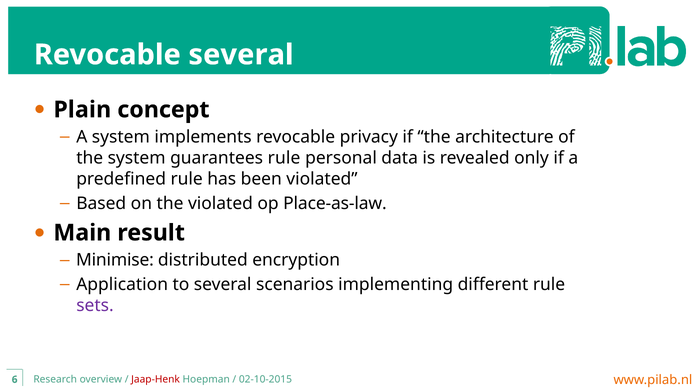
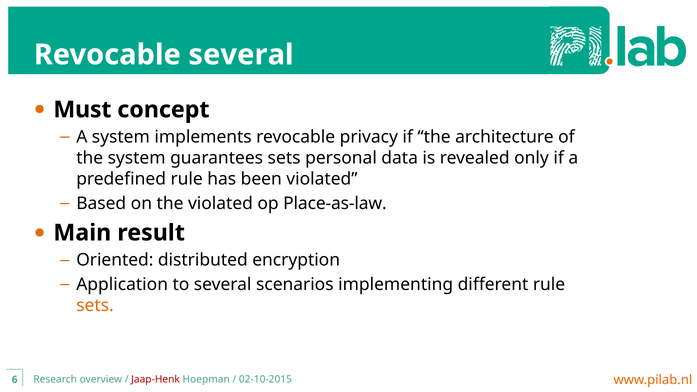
Plain: Plain -> Must (82, 110)
guarantees rule: rule -> sets (284, 158)
Minimise: Minimise -> Oriented (115, 260)
sets colour: purple -> orange (95, 306)
